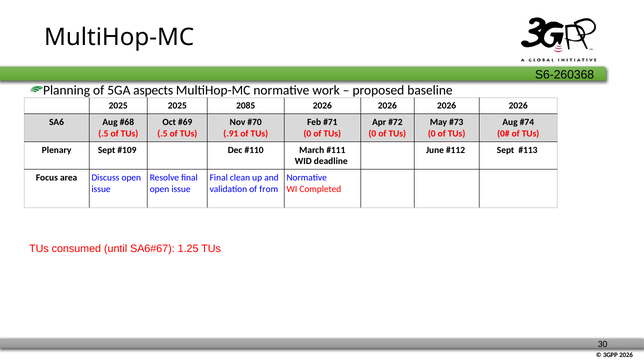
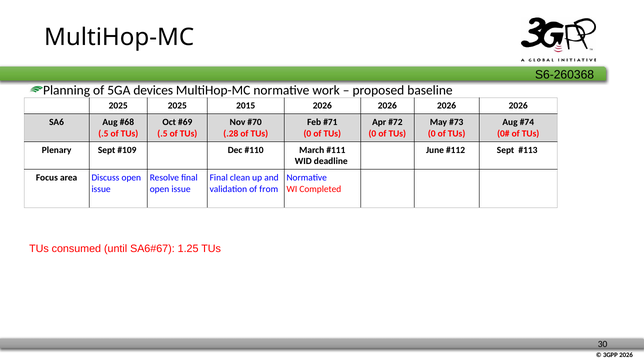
aspects: aspects -> devices (153, 91)
2085: 2085 -> 2015 (246, 106)
.91: .91 -> .28 (231, 134)
